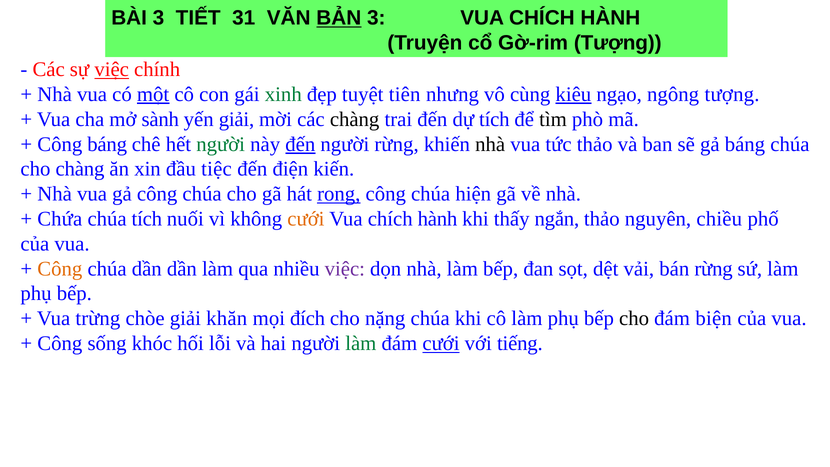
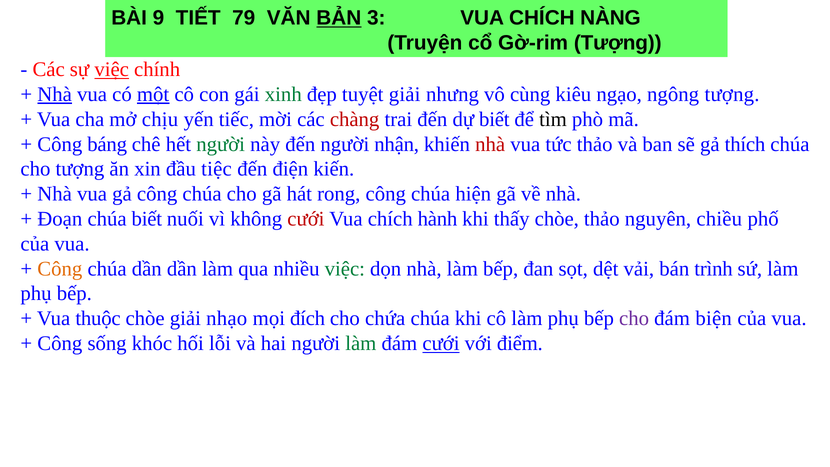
BÀI 3: 3 -> 9 (158, 18)
31: 31 -> 79 (244, 18)
3 VUA CHÍCH HÀNH: HÀNH -> NÀNG (610, 18)
Nhà underline: none -> present (55, 94)
tuyệt tiên: tiên -> giải (405, 94)
kiêu underline: present -> none (573, 94)
sành: sành -> chịu (160, 119)
yến giải: giải -> tiếc (236, 119)
chàng colour: black -> red (355, 119)
dự tích: tích -> biết (494, 119)
đến underline: present -> none (300, 144)
người rừng: rừng -> nhận (397, 144)
nhà colour: black -> red (490, 144)
gả báng: báng -> thích (745, 144)
cho chàng: chàng -> tượng (80, 169)
rong underline: present -> none (339, 194)
Chứa: Chứa -> Đoạn (60, 219)
chúa tích: tích -> biết (147, 219)
cưới colour: orange -> red (306, 219)
thấy ngắn: ngắn -> chòe (557, 219)
việc colour: purple -> green (345, 269)
bán rừng: rừng -> trình (714, 269)
trừng: trừng -> thuộc (98, 318)
khăn: khăn -> nhạo (227, 318)
nặng: nặng -> chứa (385, 318)
cho colour: black -> purple (634, 318)
tiếng: tiếng -> điểm (520, 343)
